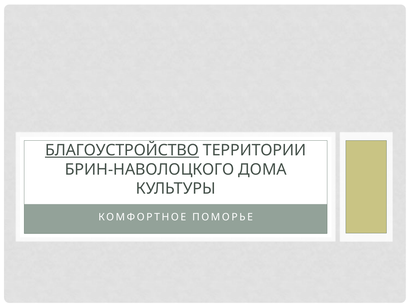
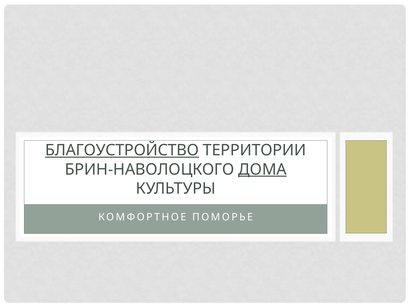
ДОМА underline: none -> present (262, 170)
